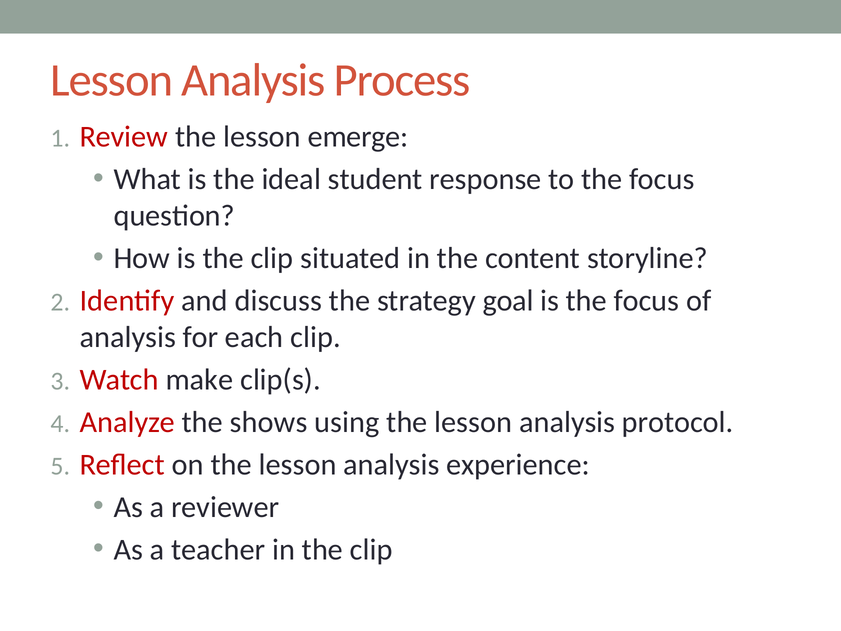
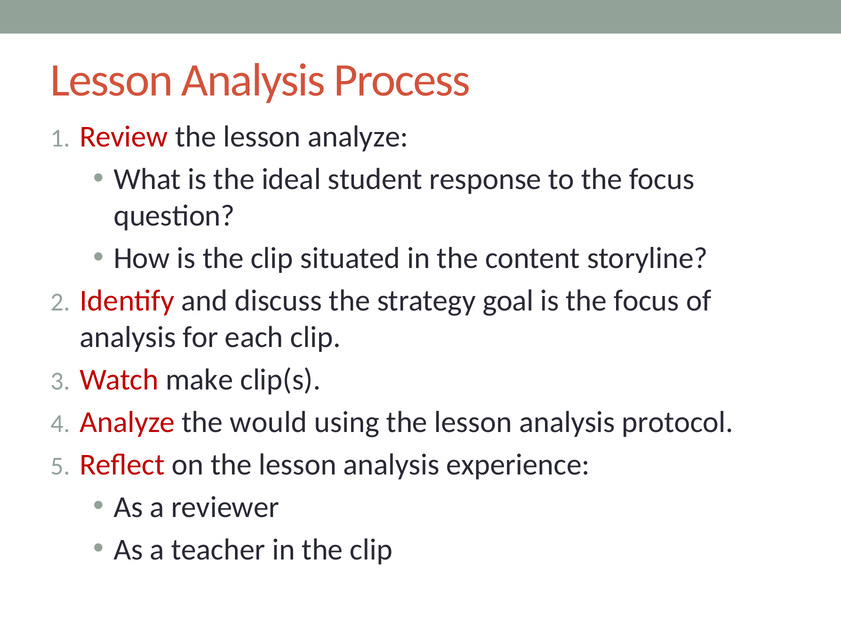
lesson emerge: emerge -> analyze (358, 137)
shows: shows -> would (269, 422)
